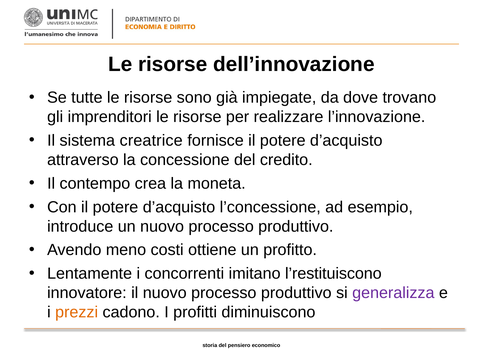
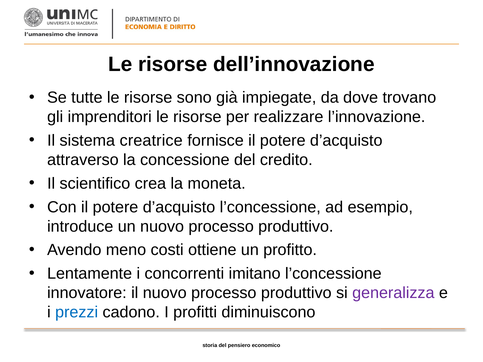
contempo: contempo -> scientifico (95, 184)
imitano l’restituiscono: l’restituiscono -> l’concessione (333, 274)
prezzi colour: orange -> blue (77, 312)
